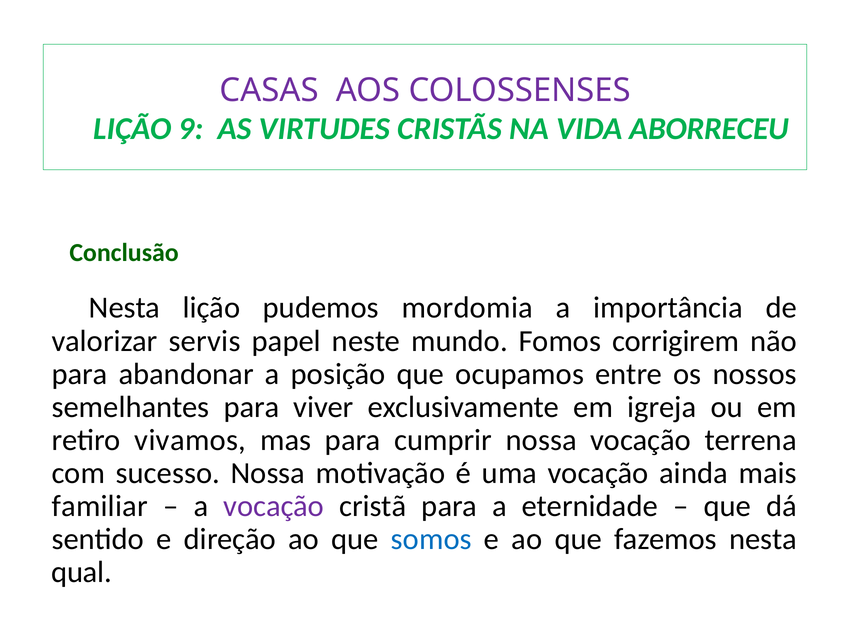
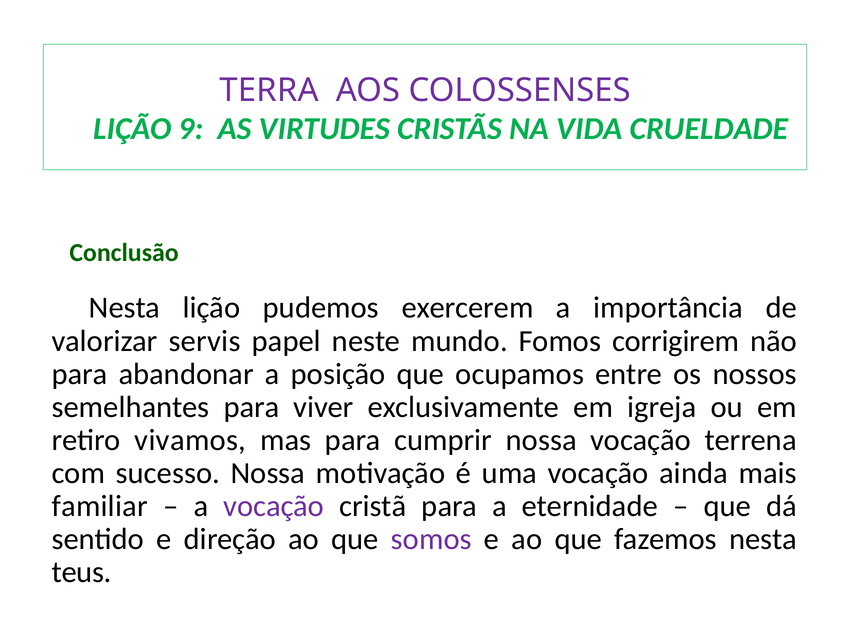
CASAS: CASAS -> TERRA (269, 90)
ABORRECEU: ABORRECEU -> CRUELDADE (709, 129)
mordomia: mordomia -> exercerem (468, 308)
somos colour: blue -> purple (431, 539)
qual: qual -> teus (82, 572)
